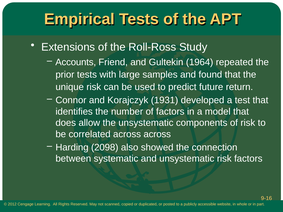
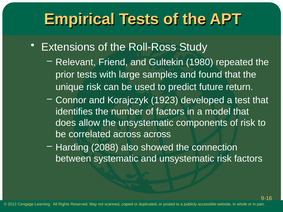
Accounts: Accounts -> Relevant (76, 62)
1964: 1964 -> 1980 (200, 62)
1931: 1931 -> 1923 (165, 100)
2098: 2098 -> 2088 (105, 147)
